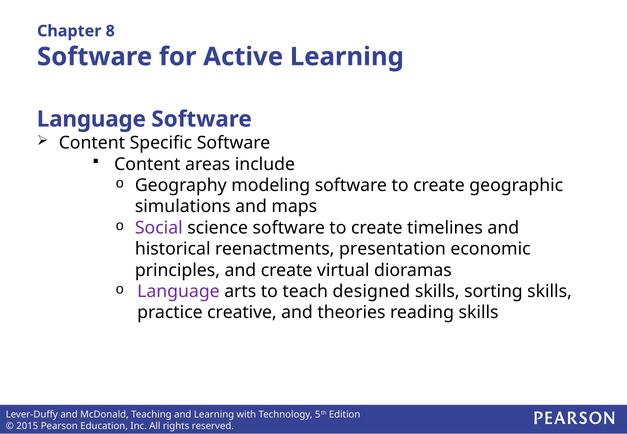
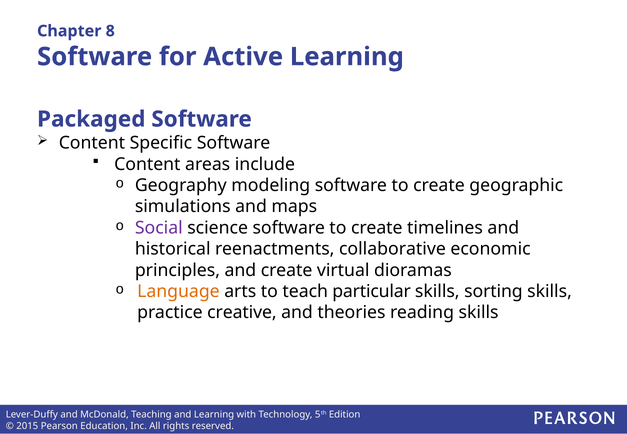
Language: Language -> Packaged (91, 119)
presentation: presentation -> collaborative (392, 249)
Language colour: purple -> orange (178, 291)
designed: designed -> particular (372, 291)
